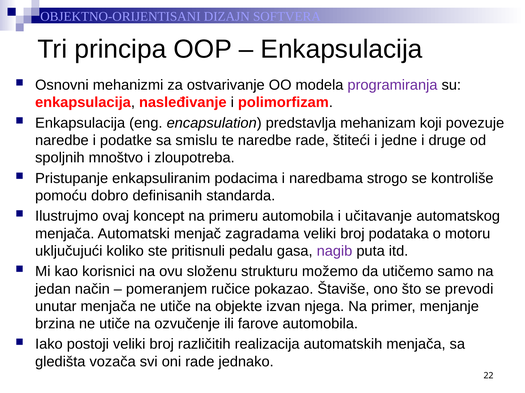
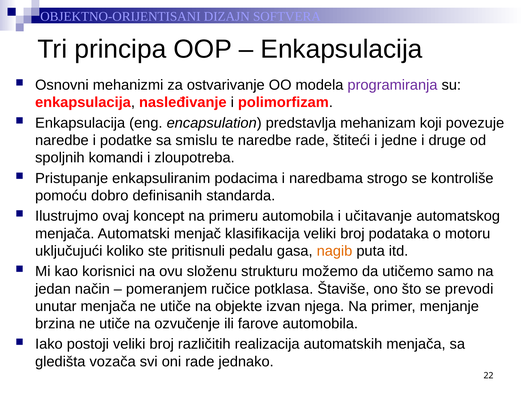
mnoštvo: mnoštvo -> komandi (116, 158)
zagradama: zagradama -> klasifikacija (262, 234)
nagib colour: purple -> orange (334, 251)
pokazao: pokazao -> potklasa (284, 289)
